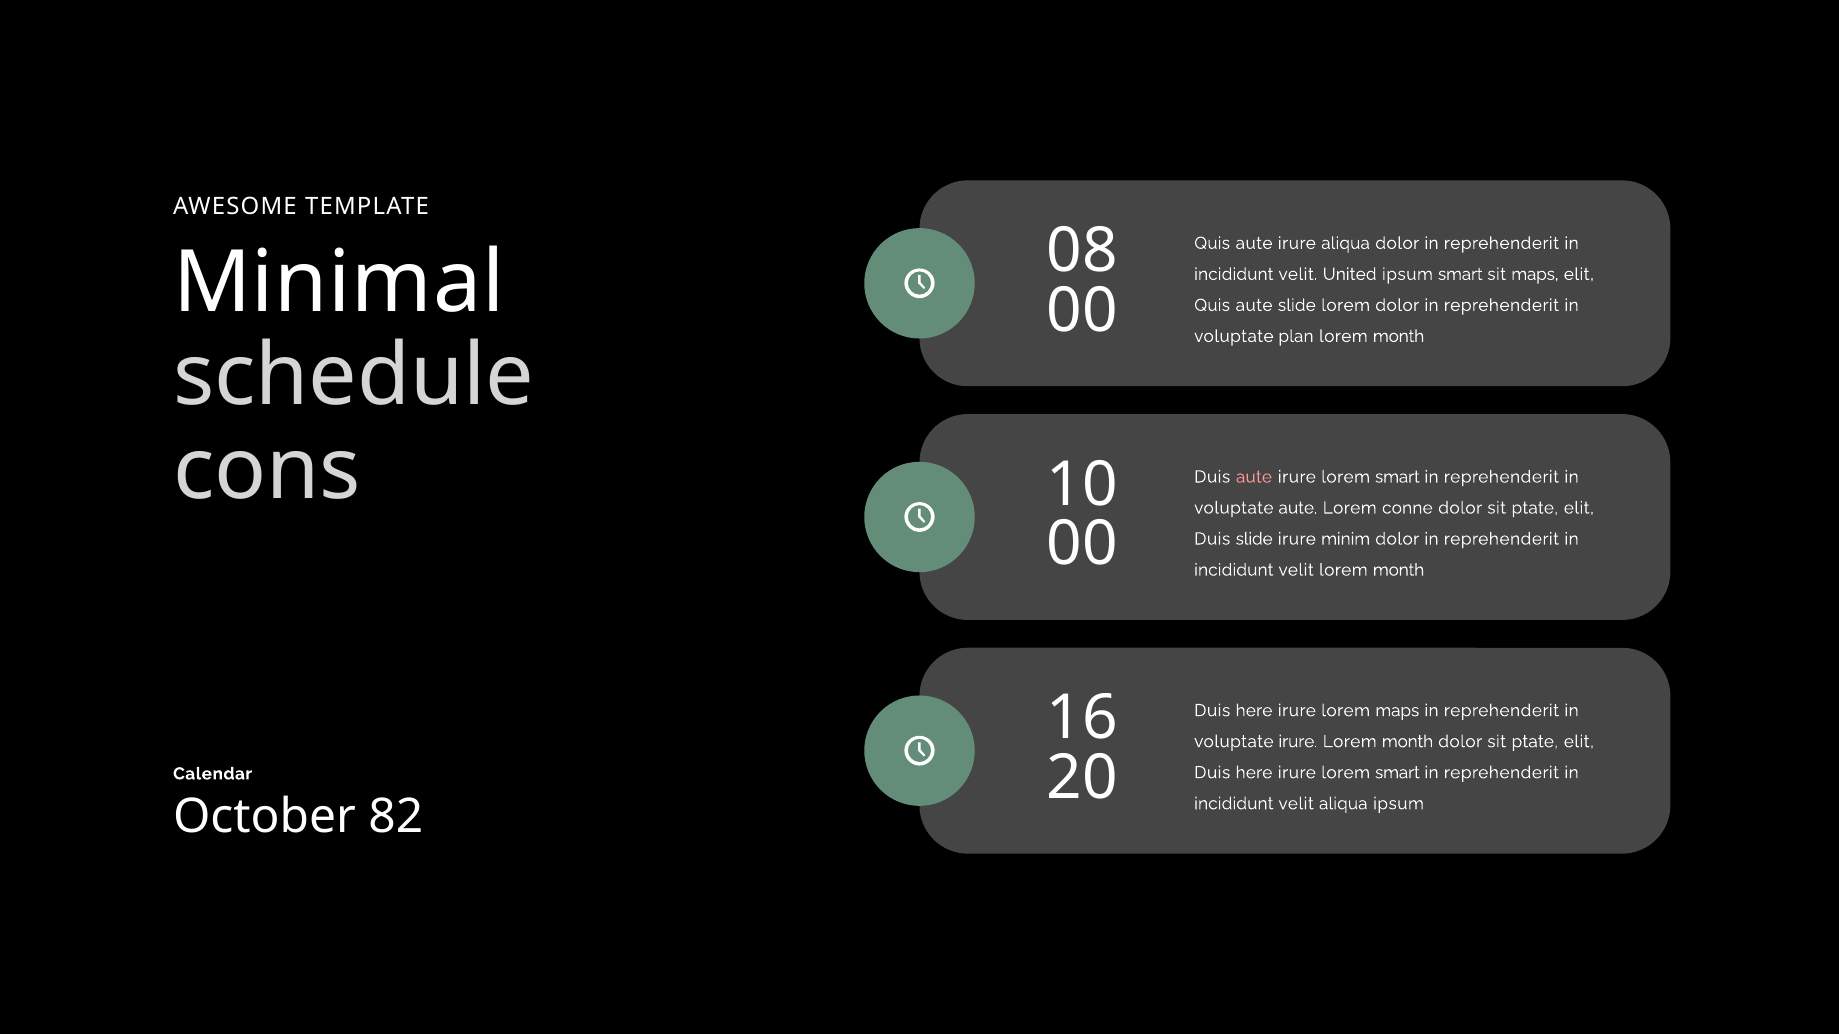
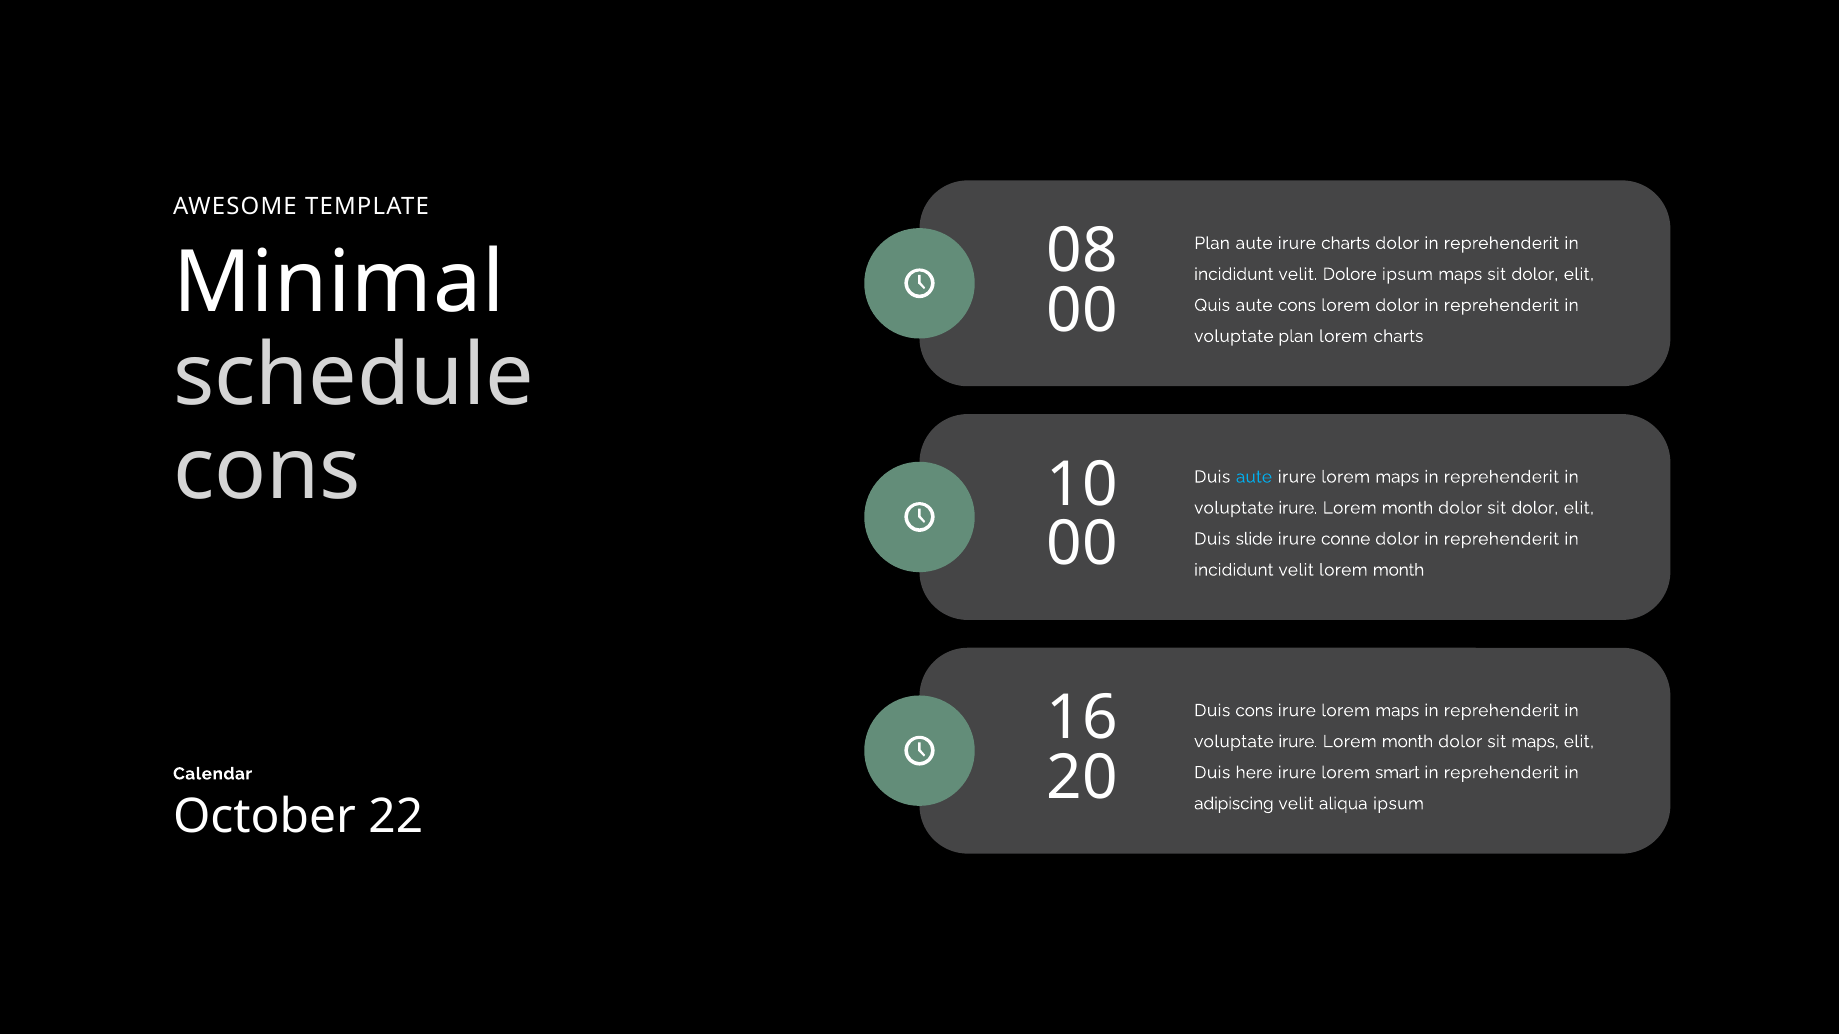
Quis: Quis -> Plan (1212, 243)
irure aliqua: aliqua -> charts (1346, 243)
United: United -> Dolore (1350, 274)
ipsum smart: smart -> maps (1460, 274)
maps: maps -> dolor (1535, 274)
aute slide: slide -> cons (1297, 305)
month: month -> charts (1398, 336)
aute colour: pink -> light blue (1254, 477)
smart: smart -> maps (1397, 477)
aute: aute -> irure (1298, 508)
conne: conne -> month (1408, 508)
ptate: ptate -> dolor (1535, 508)
minim: minim -> conne (1346, 539)
here: here -> cons (1254, 711)
ptate: ptate -> maps (1535, 742)
incididunt: incididunt -> adipiscing (1234, 804)
82: 82 -> 22 (396, 817)
